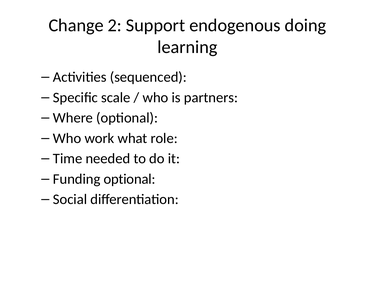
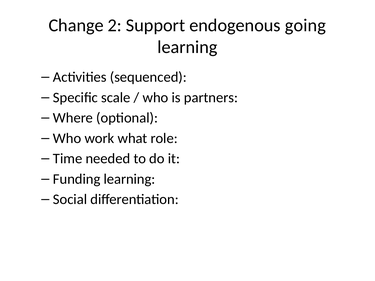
doing: doing -> going (305, 25)
Funding optional: optional -> learning (129, 179)
